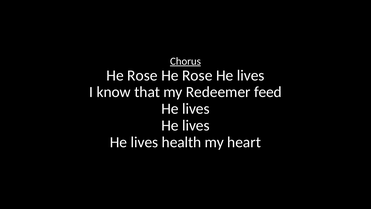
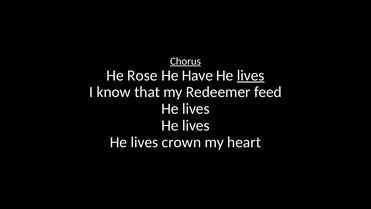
Rose: Rose -> Have (197, 75)
lives underline: none -> present (251, 75)
health: health -> crown (181, 142)
